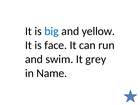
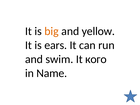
big colour: blue -> orange (52, 31)
face: face -> ears (56, 45)
grey: grey -> кого (96, 59)
